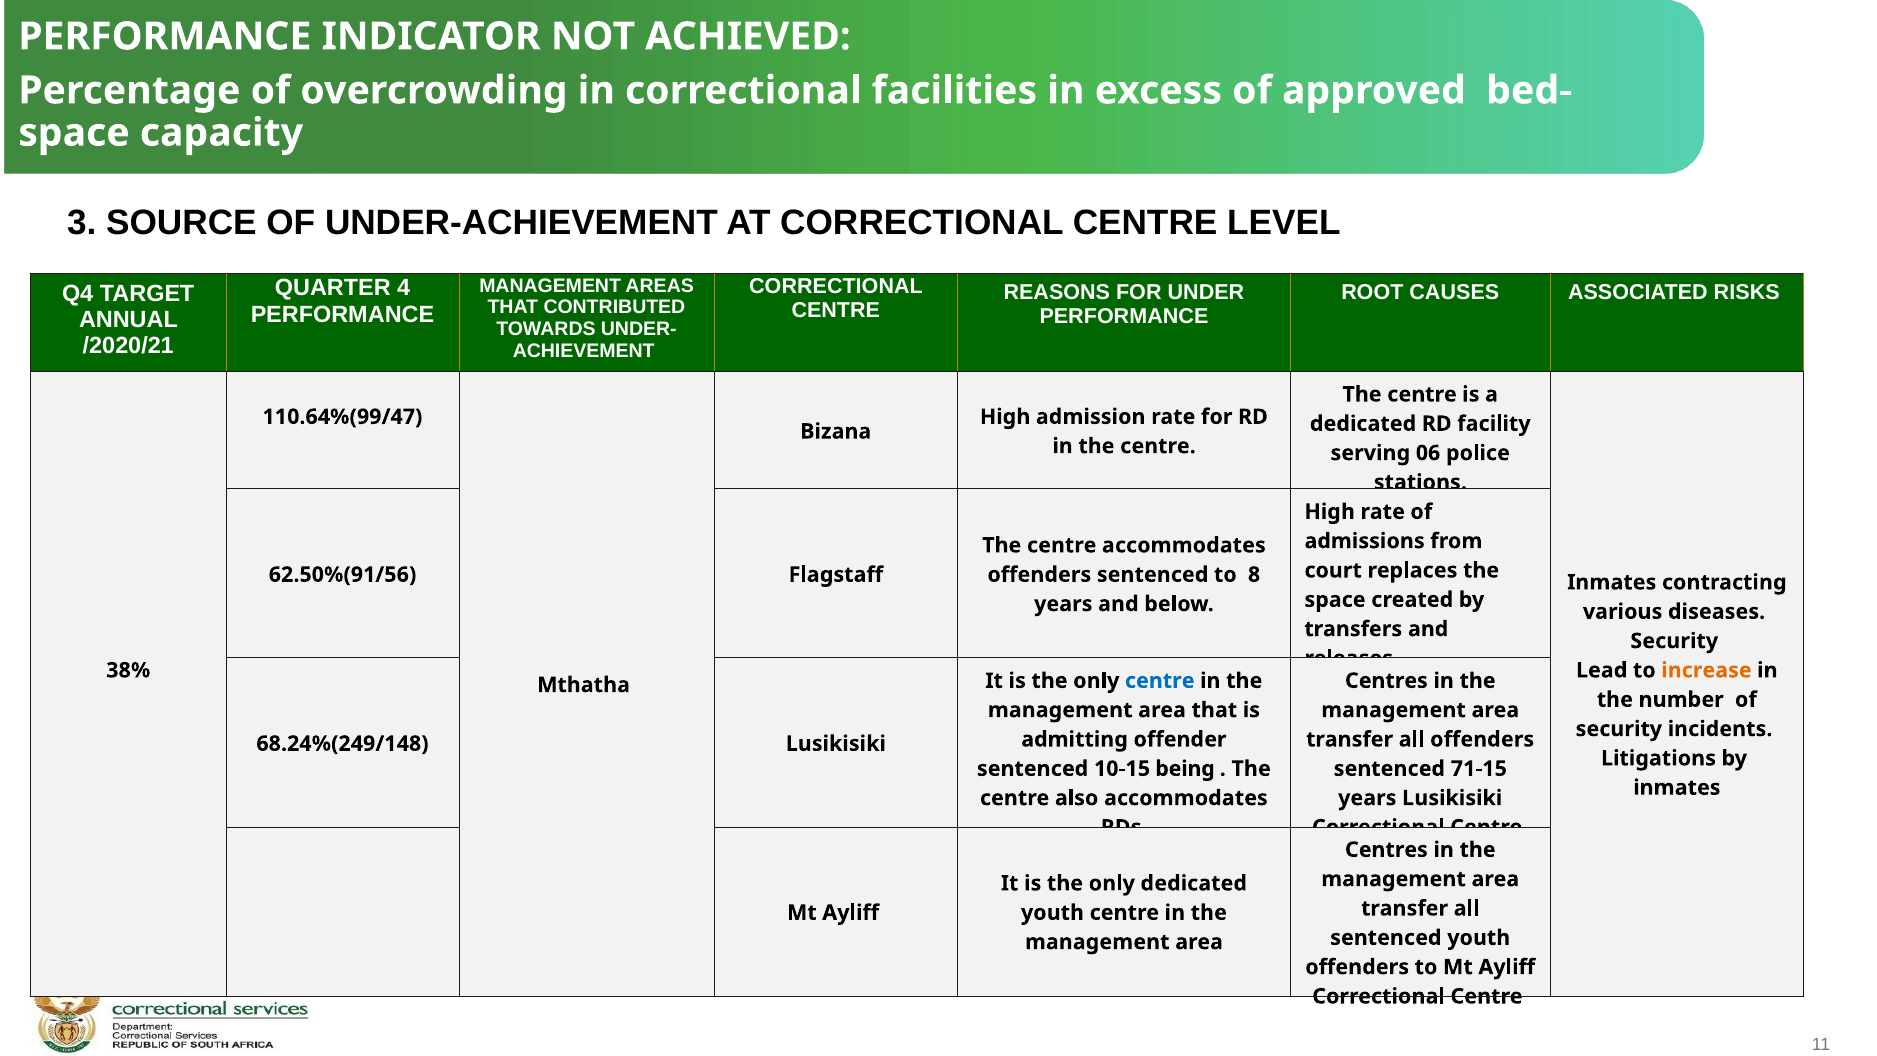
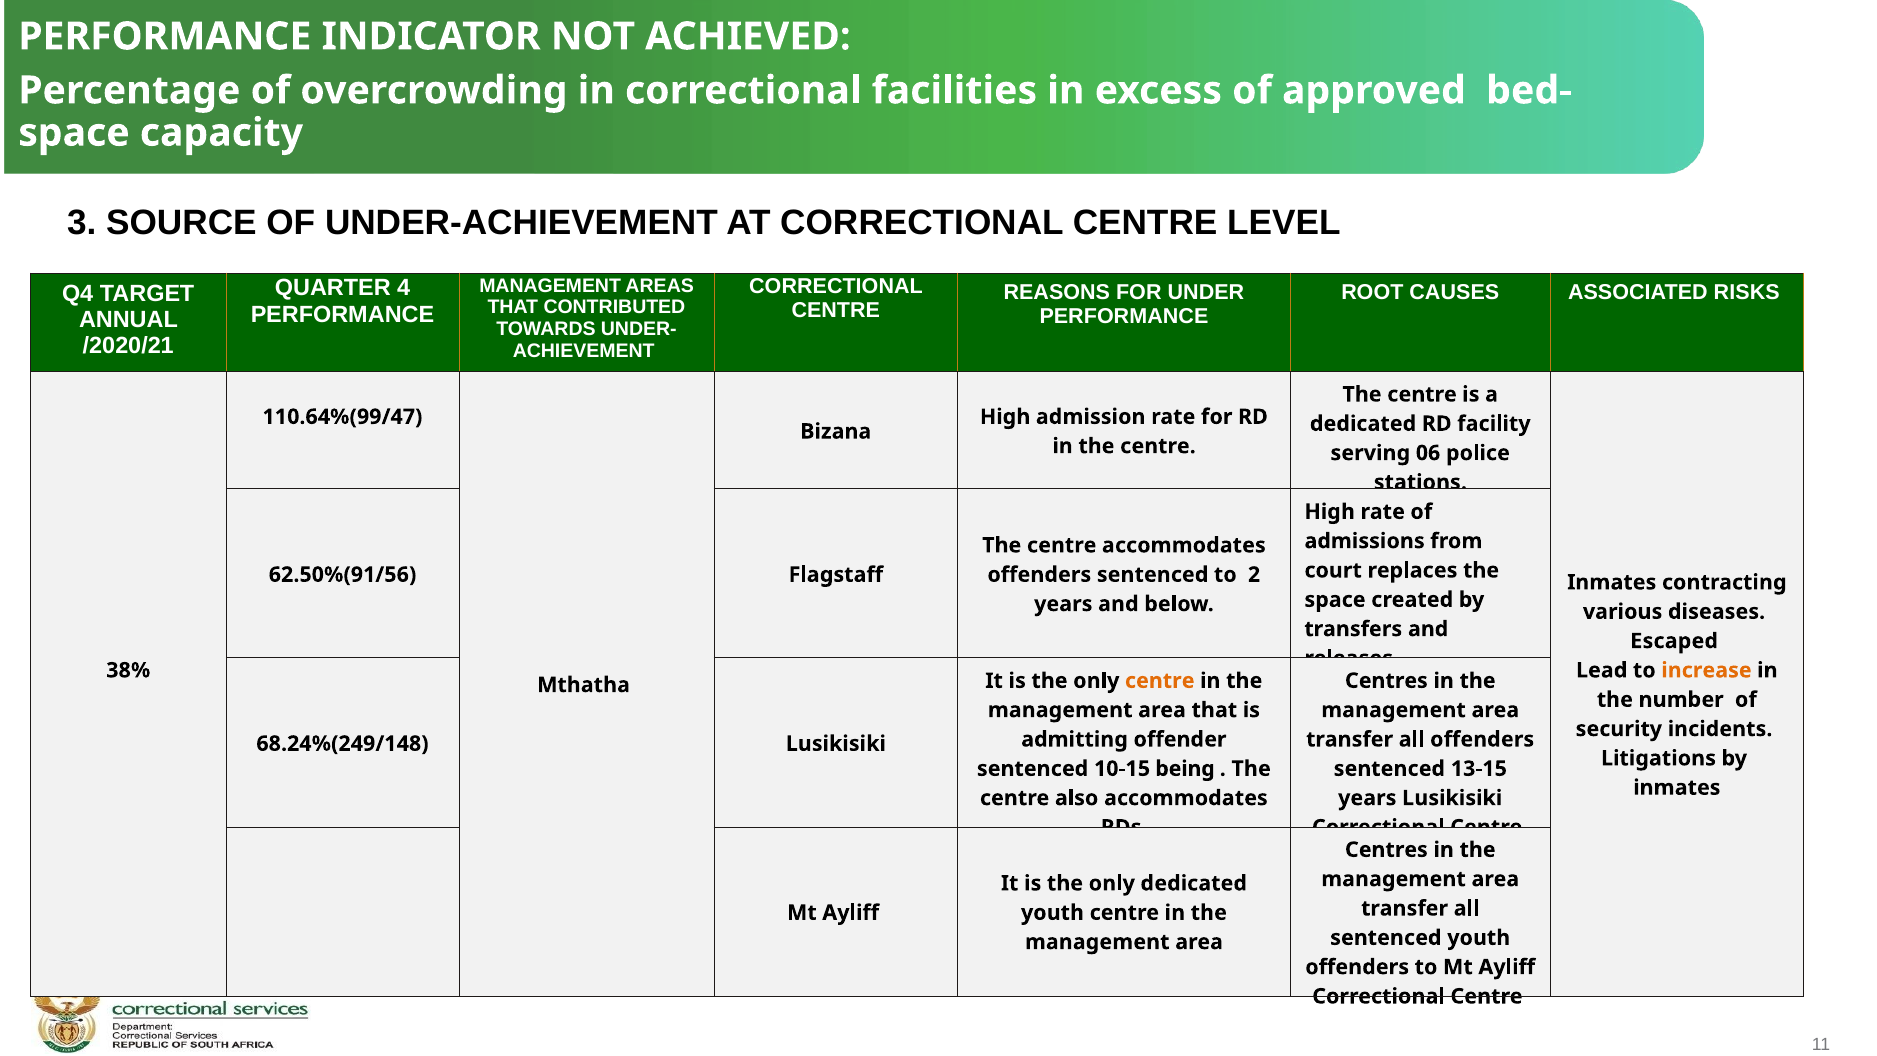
8: 8 -> 2 (1254, 575)
Security: Security -> Escaped (1674, 641)
centre colour: blue -> orange (1160, 681)
71-15: 71-15 -> 13-15 (1479, 769)
